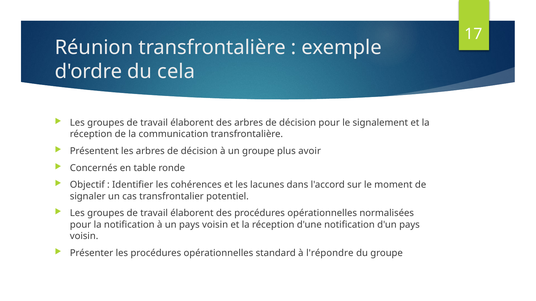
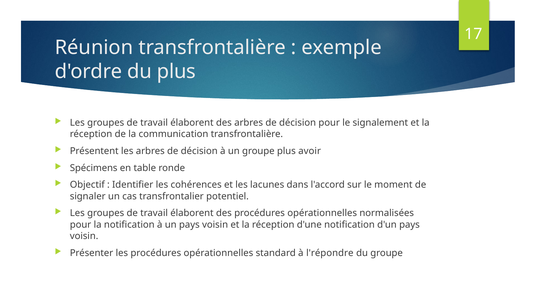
du cela: cela -> plus (176, 72)
Concernés: Concernés -> Spécimens (94, 168)
